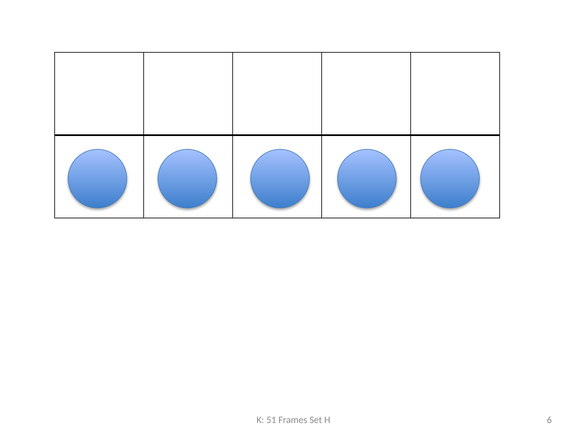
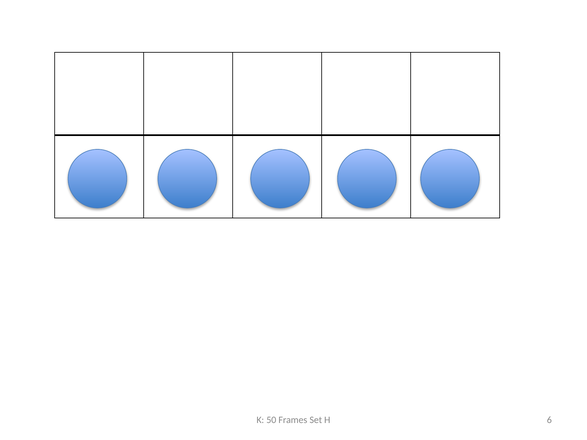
51: 51 -> 50 (271, 420)
